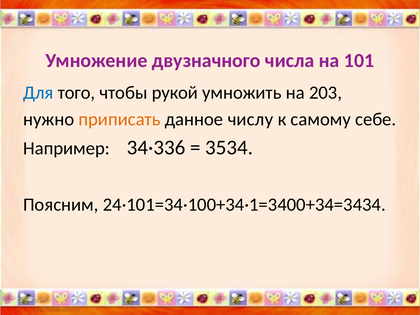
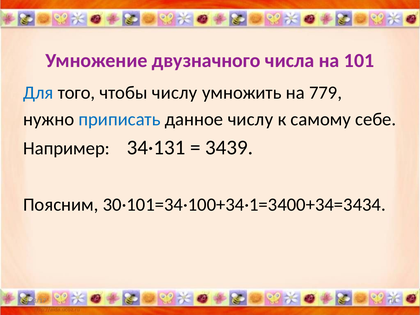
чтобы рукой: рукой -> числу (175, 93)
203: 203 -> 779 (326, 93)
приписать colour: orange -> blue (120, 119)
34·336: 34·336 -> 34·131 (156, 148)
3534: 3534 -> 3439 (229, 148)
24·101=34·100+34·1=3400+34=3434: 24·101=34·100+34·1=3400+34=3434 -> 30·101=34·100+34·1=3400+34=3434 (244, 205)
